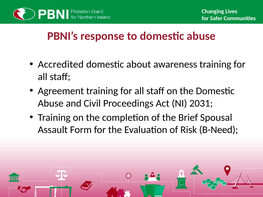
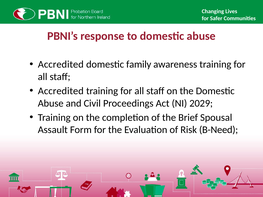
about: about -> family (139, 64)
Agreement: Agreement -> Accredited (61, 91)
2031: 2031 -> 2029 (201, 103)
